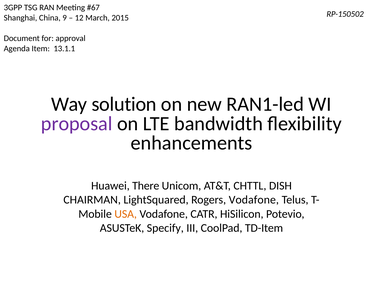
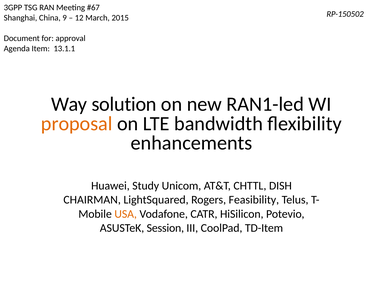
proposal colour: purple -> orange (77, 123)
There: There -> Study (146, 185)
Rogers Vodafone: Vodafone -> Feasibility (254, 199)
Specify: Specify -> Session (165, 227)
